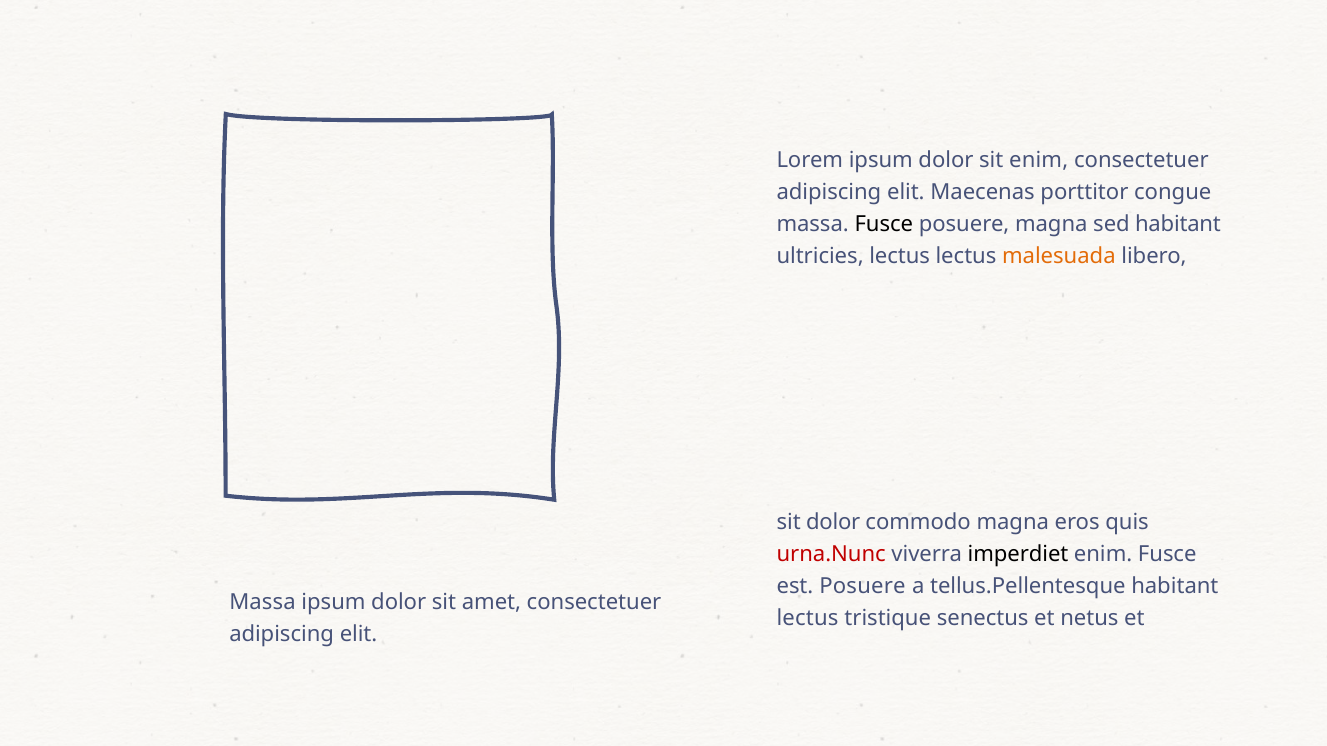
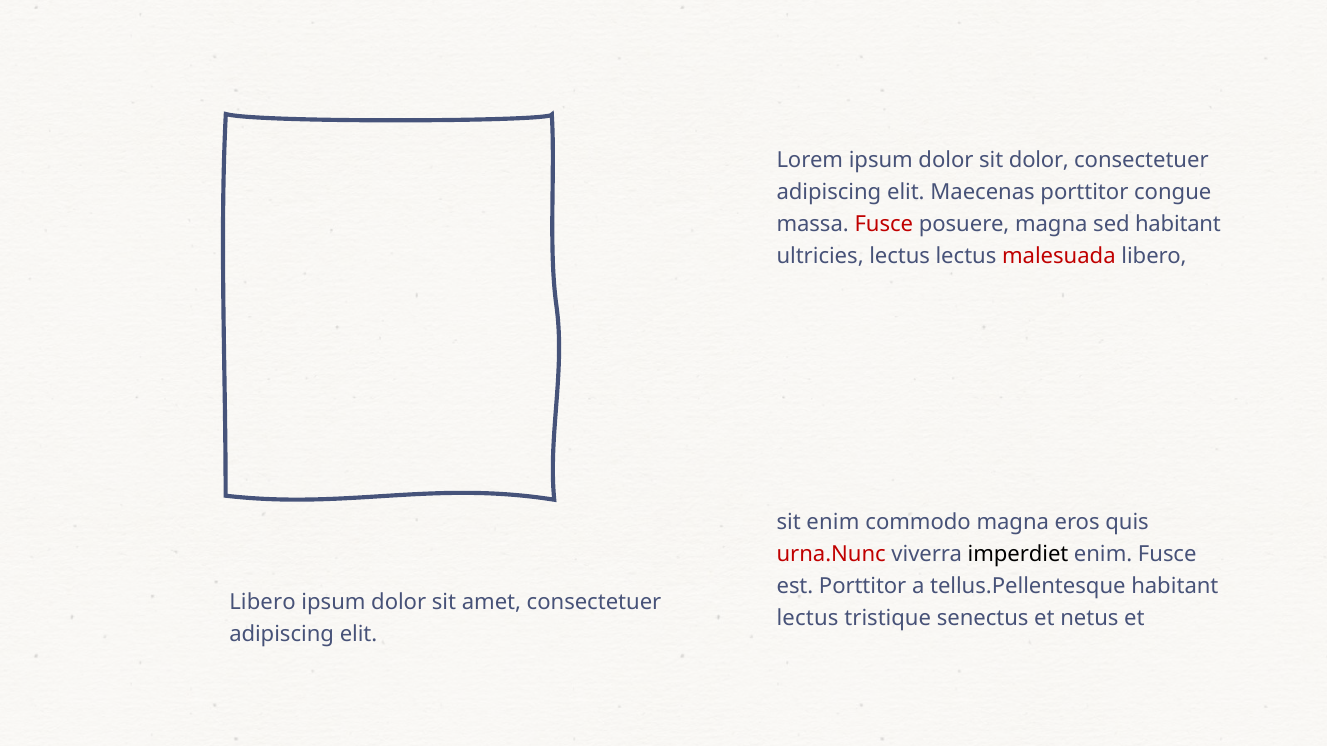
sit enim: enim -> dolor (1039, 161)
Fusce colour: black -> red (884, 224)
malesuada colour: orange -> red (1059, 256)
sit dolor: dolor -> enim (833, 523)
est Posuere: Posuere -> Porttitor (863, 587)
Massa: Massa -> Libero (262, 603)
